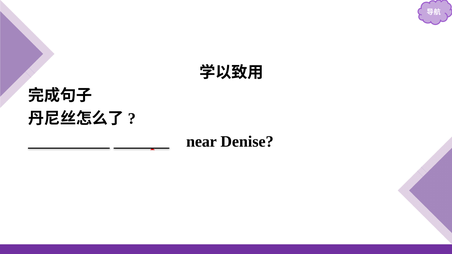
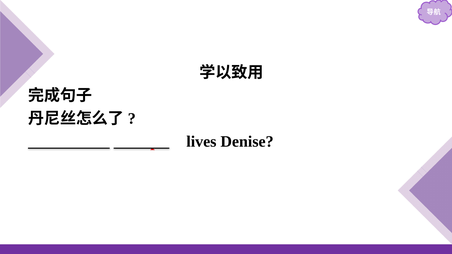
near: near -> lives (201, 142)
